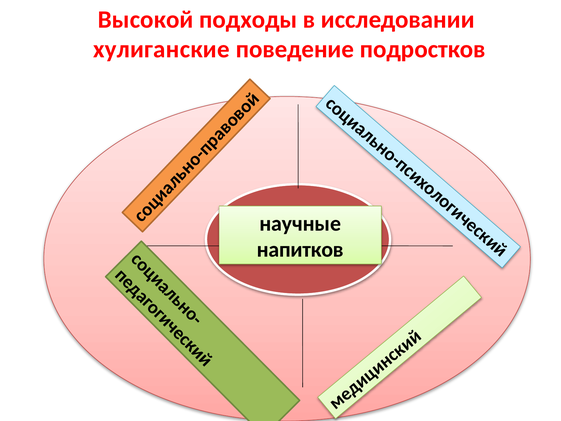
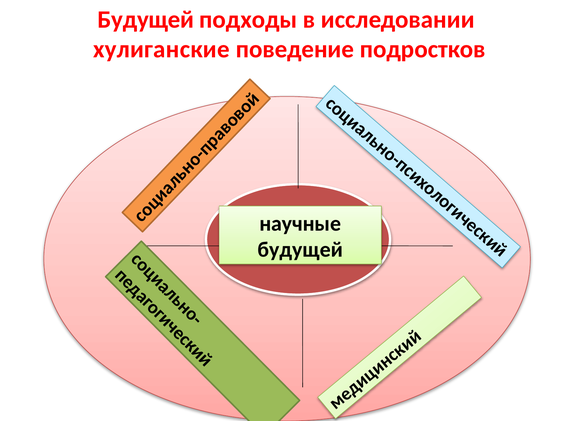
Высокой: Высокой -> Будущей (146, 19)
напитков: напитков -> будущей (300, 250)
